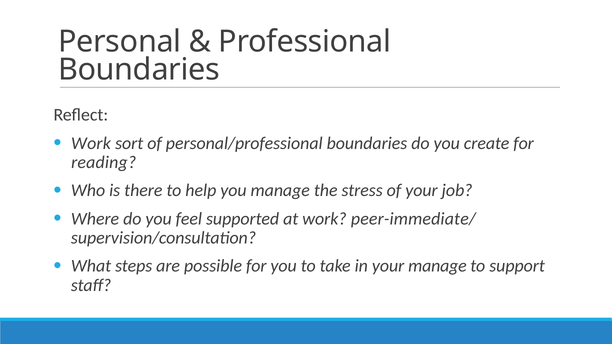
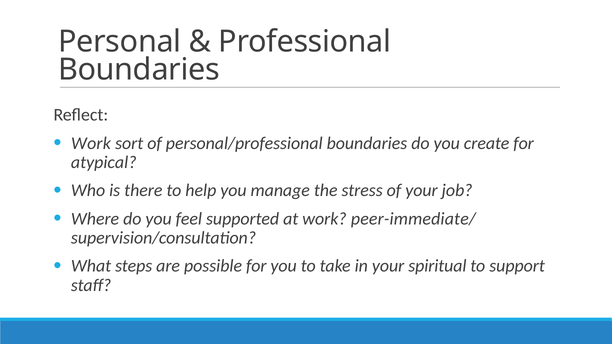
reading: reading -> atypical (104, 162)
your manage: manage -> spiritual (437, 266)
